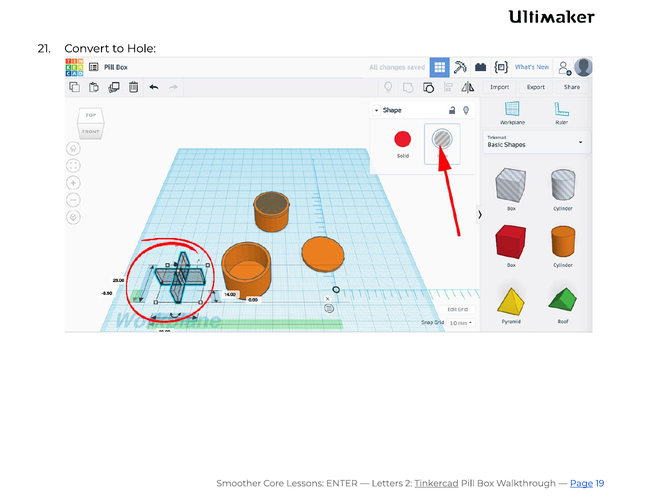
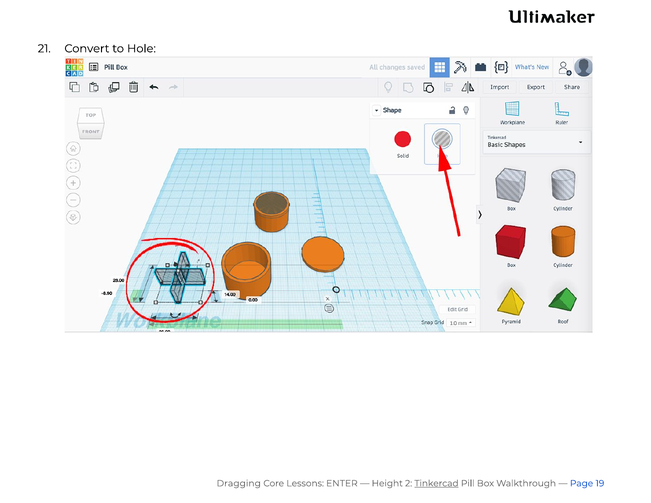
Smoother: Smoother -> Dragging (239, 483)
Letters: Letters -> Height (387, 483)
Page underline: present -> none (582, 483)
